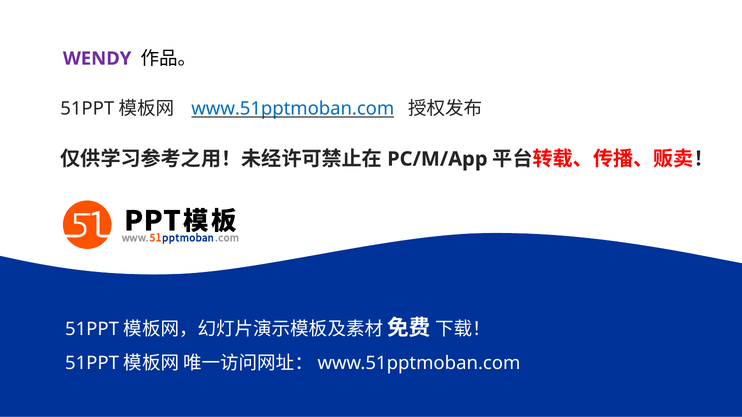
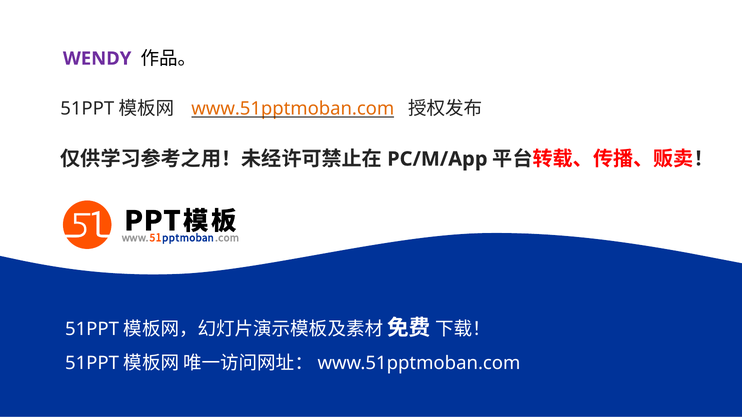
www.51pptmoban.com colour: blue -> orange (293, 109)
